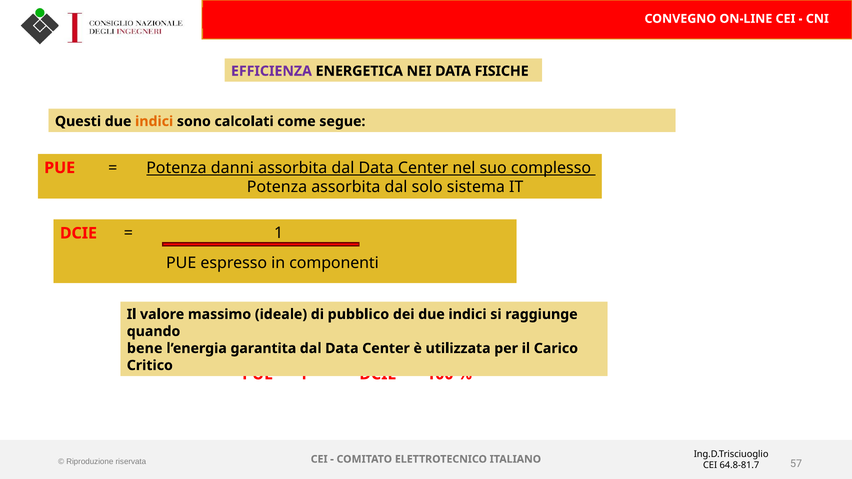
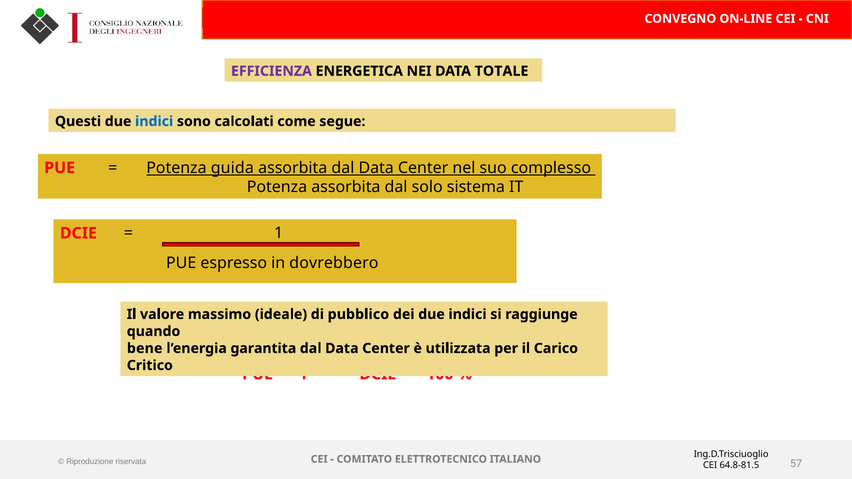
FISICHE: FISICHE -> TOTALE (502, 71)
indici colour: orange -> blue (154, 121)
danni: danni -> guida (232, 168)
componenti: componenti -> dovrebbero (334, 263)
64.8-81.7: 64.8-81.7 -> 64.8-81.5 (739, 466)
